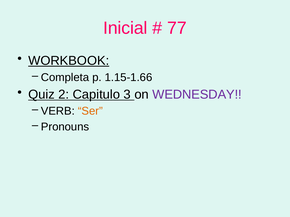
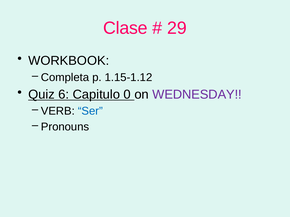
Inicial: Inicial -> Clase (125, 28)
77: 77 -> 29 (177, 28)
WORKBOOK underline: present -> none (69, 61)
1.15-1.66: 1.15-1.66 -> 1.15-1.12 (128, 77)
2: 2 -> 6 (64, 95)
3: 3 -> 0 (127, 95)
Ser colour: orange -> blue (90, 111)
